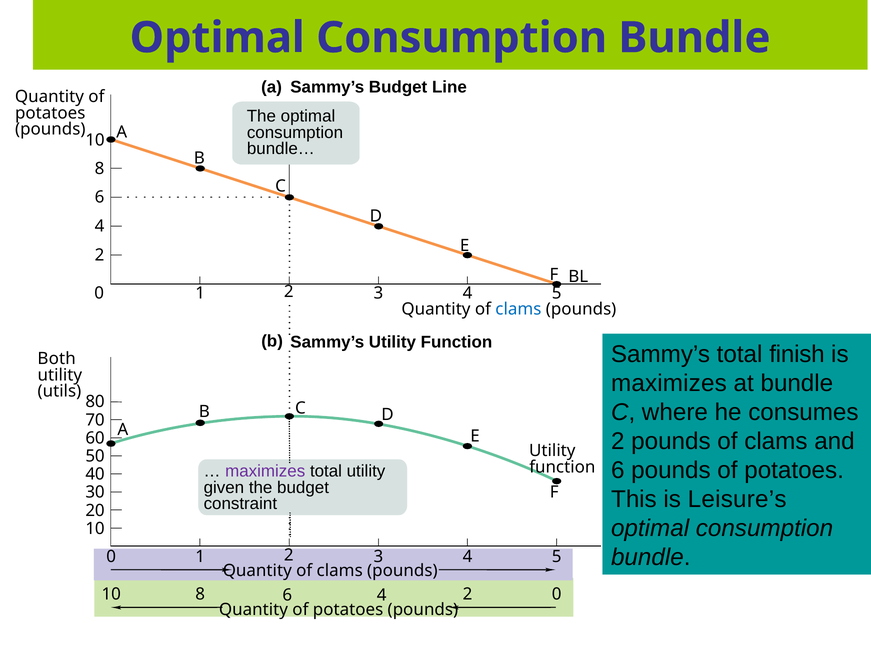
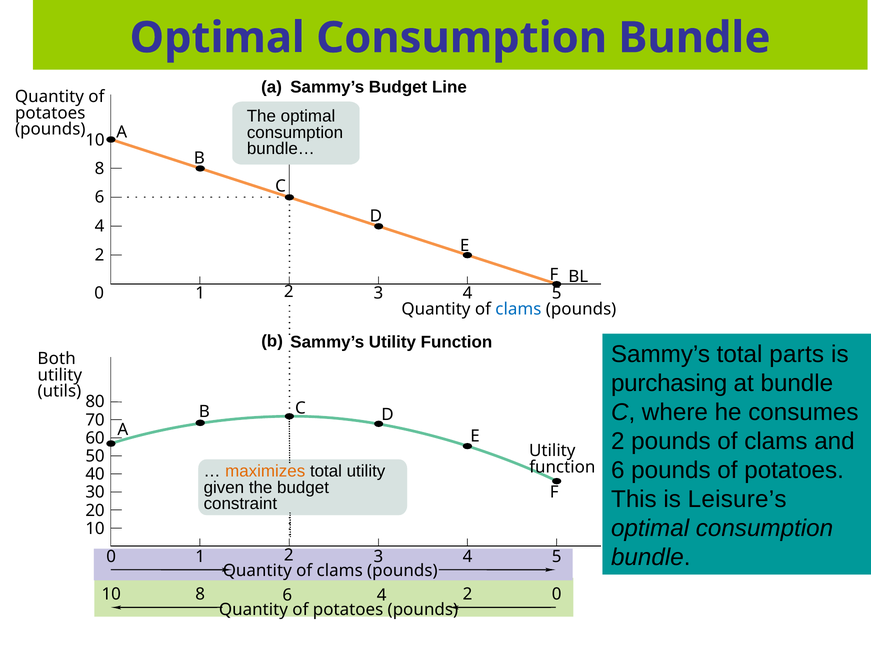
finish: finish -> parts (797, 354)
maximizes: maximizes -> purchasing (669, 383)
maximizes colour: purple -> orange (265, 471)
